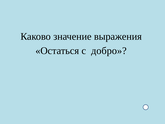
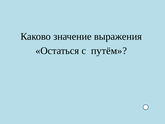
добро: добро -> путём (109, 51)
